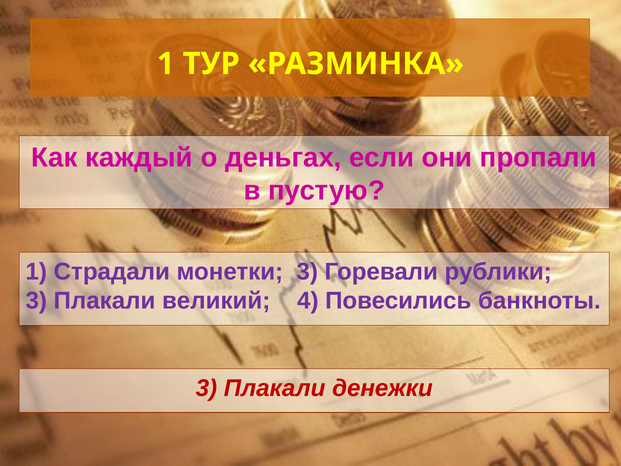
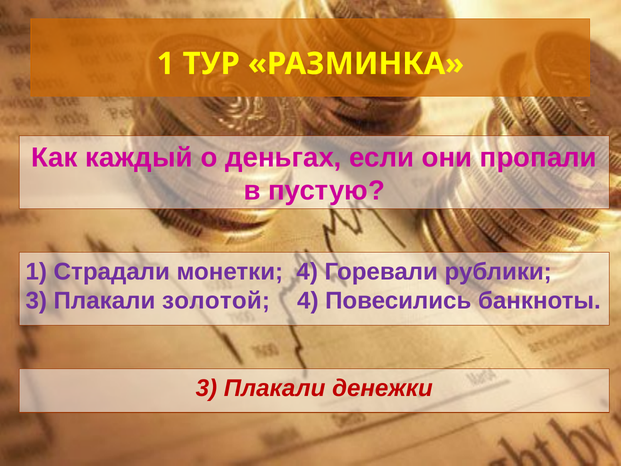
монетки 3: 3 -> 4 (307, 272)
великий: великий -> золотой (216, 301)
